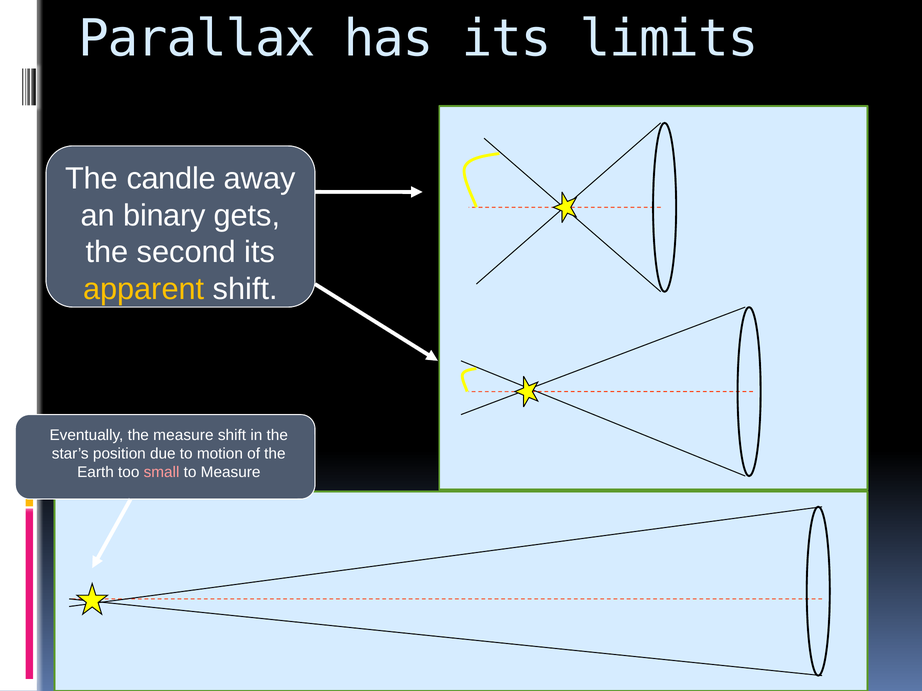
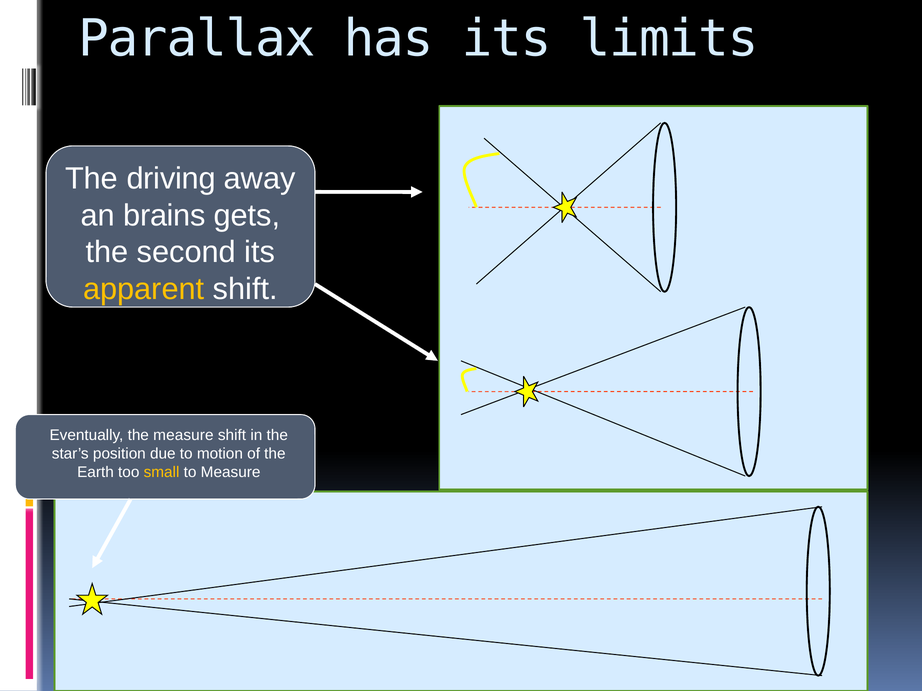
candle: candle -> driving (171, 179)
binary: binary -> brains (164, 216)
small colour: pink -> yellow (162, 472)
